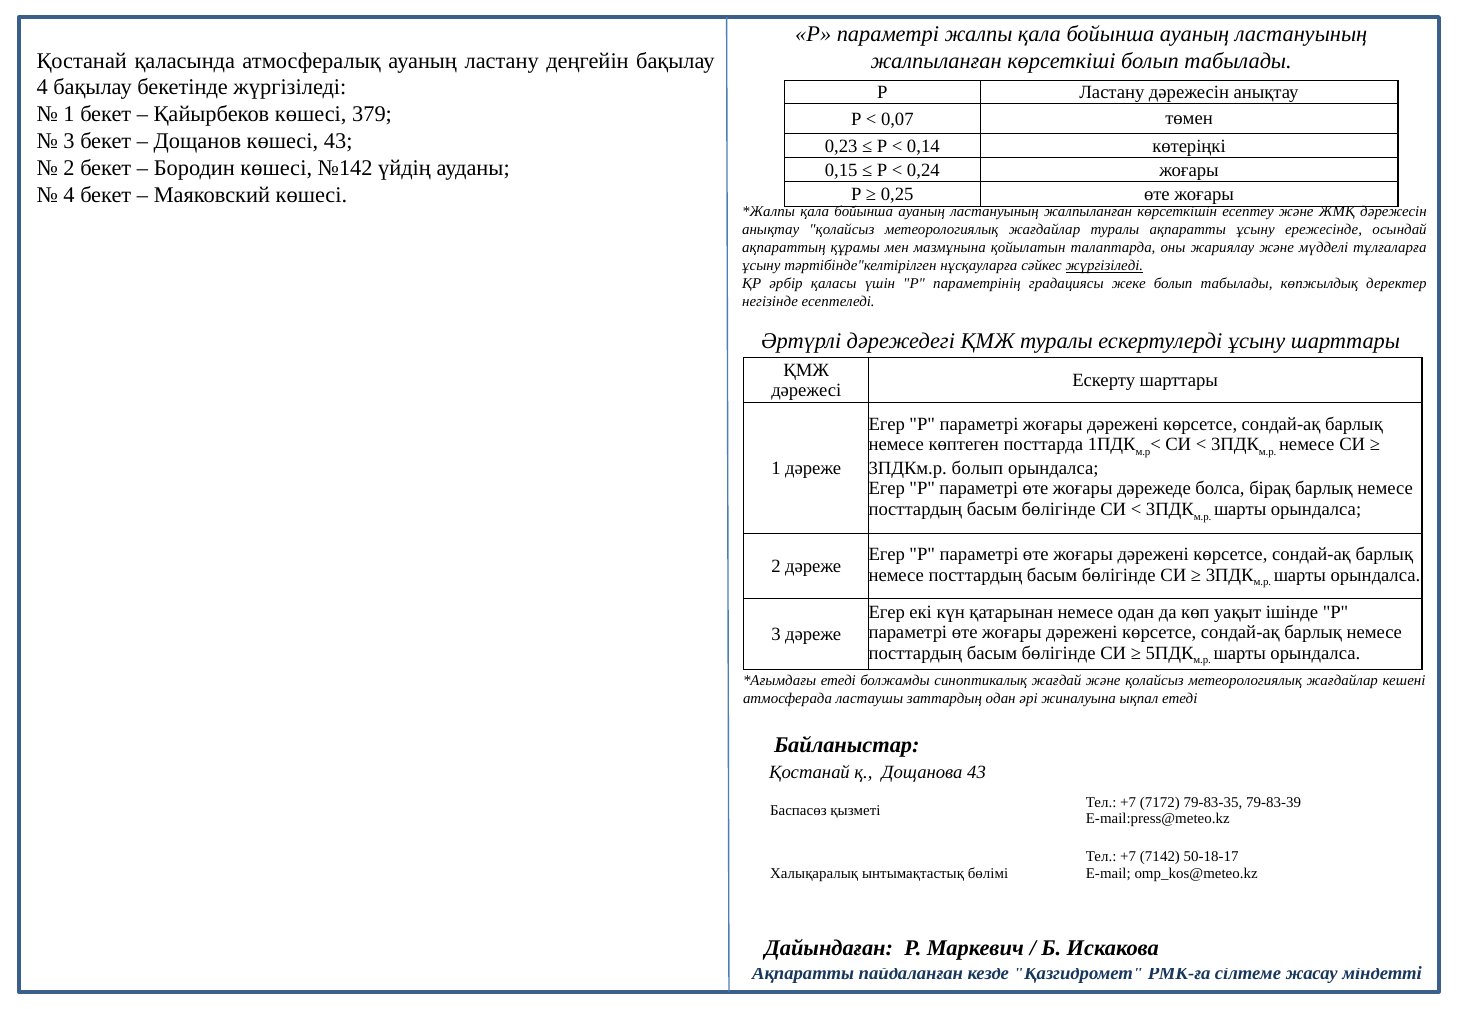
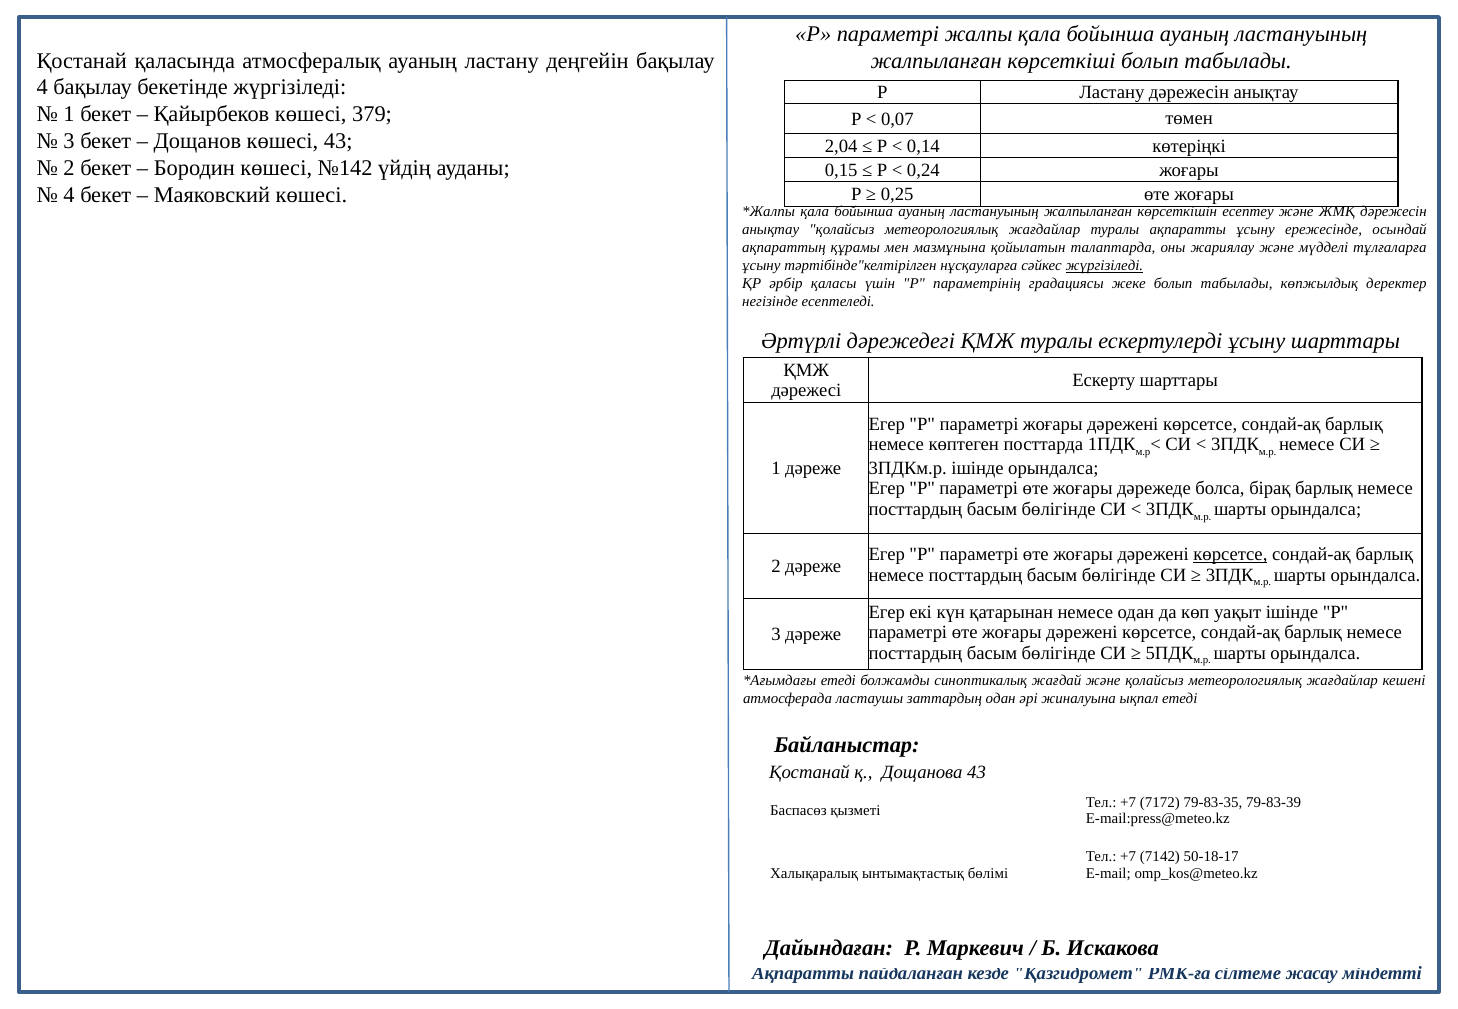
0,23: 0,23 -> 2,04 (841, 147)
3ПДКм.р болып: болып -> ішінде (978, 468)
көрсетсе underline: none -> present (1230, 554)
